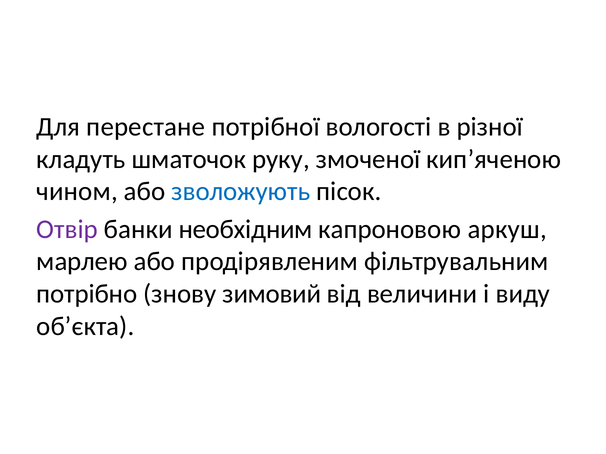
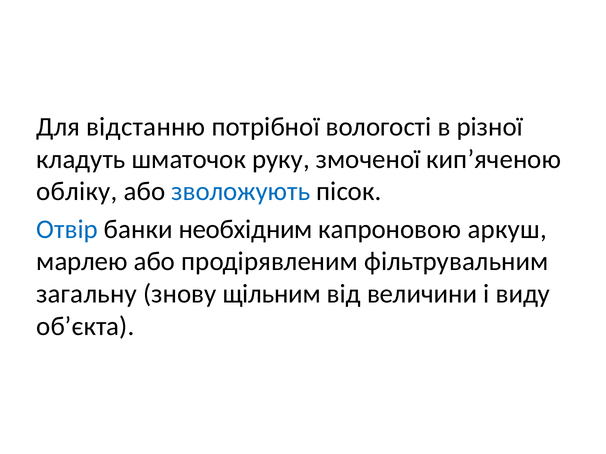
перестане: перестане -> відстанню (146, 127)
чином: чином -> обліку (77, 192)
Отвір colour: purple -> blue (67, 230)
потрібно: потрібно -> загальну (87, 294)
зимовий: зимовий -> щільним (272, 294)
